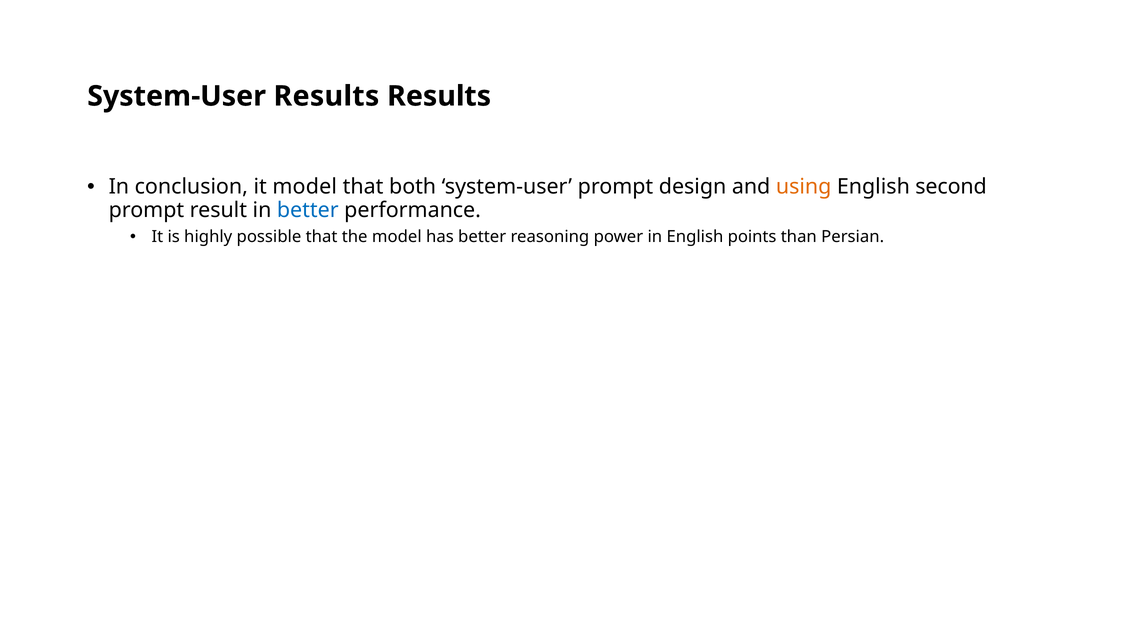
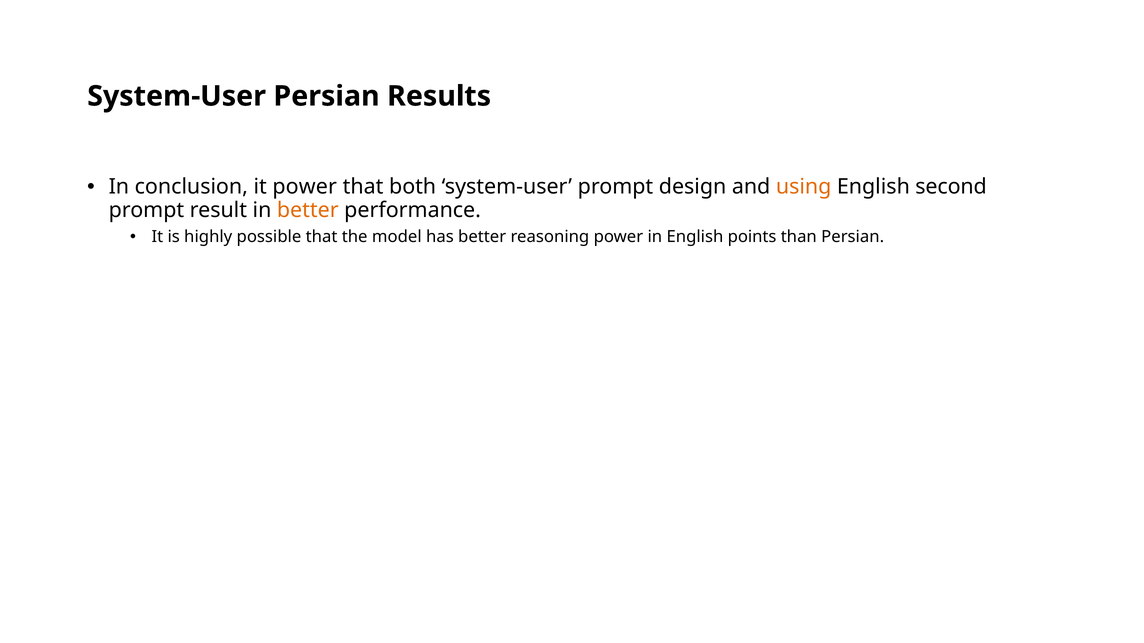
System-User Results: Results -> Persian (327, 96)
it model: model -> power (305, 187)
better colour: blue -> orange (308, 210)
